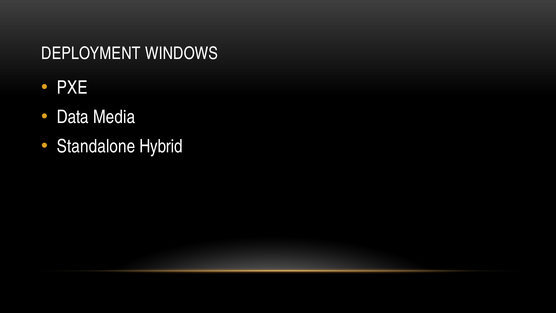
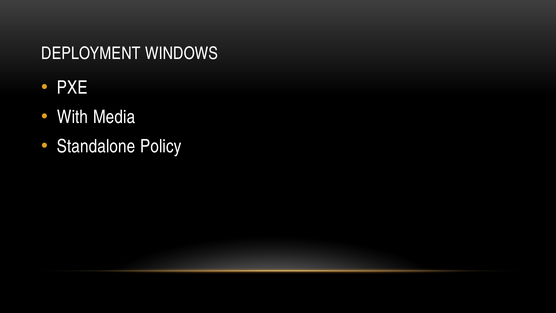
Data: Data -> With (73, 117)
Hybrid: Hybrid -> Policy (161, 146)
